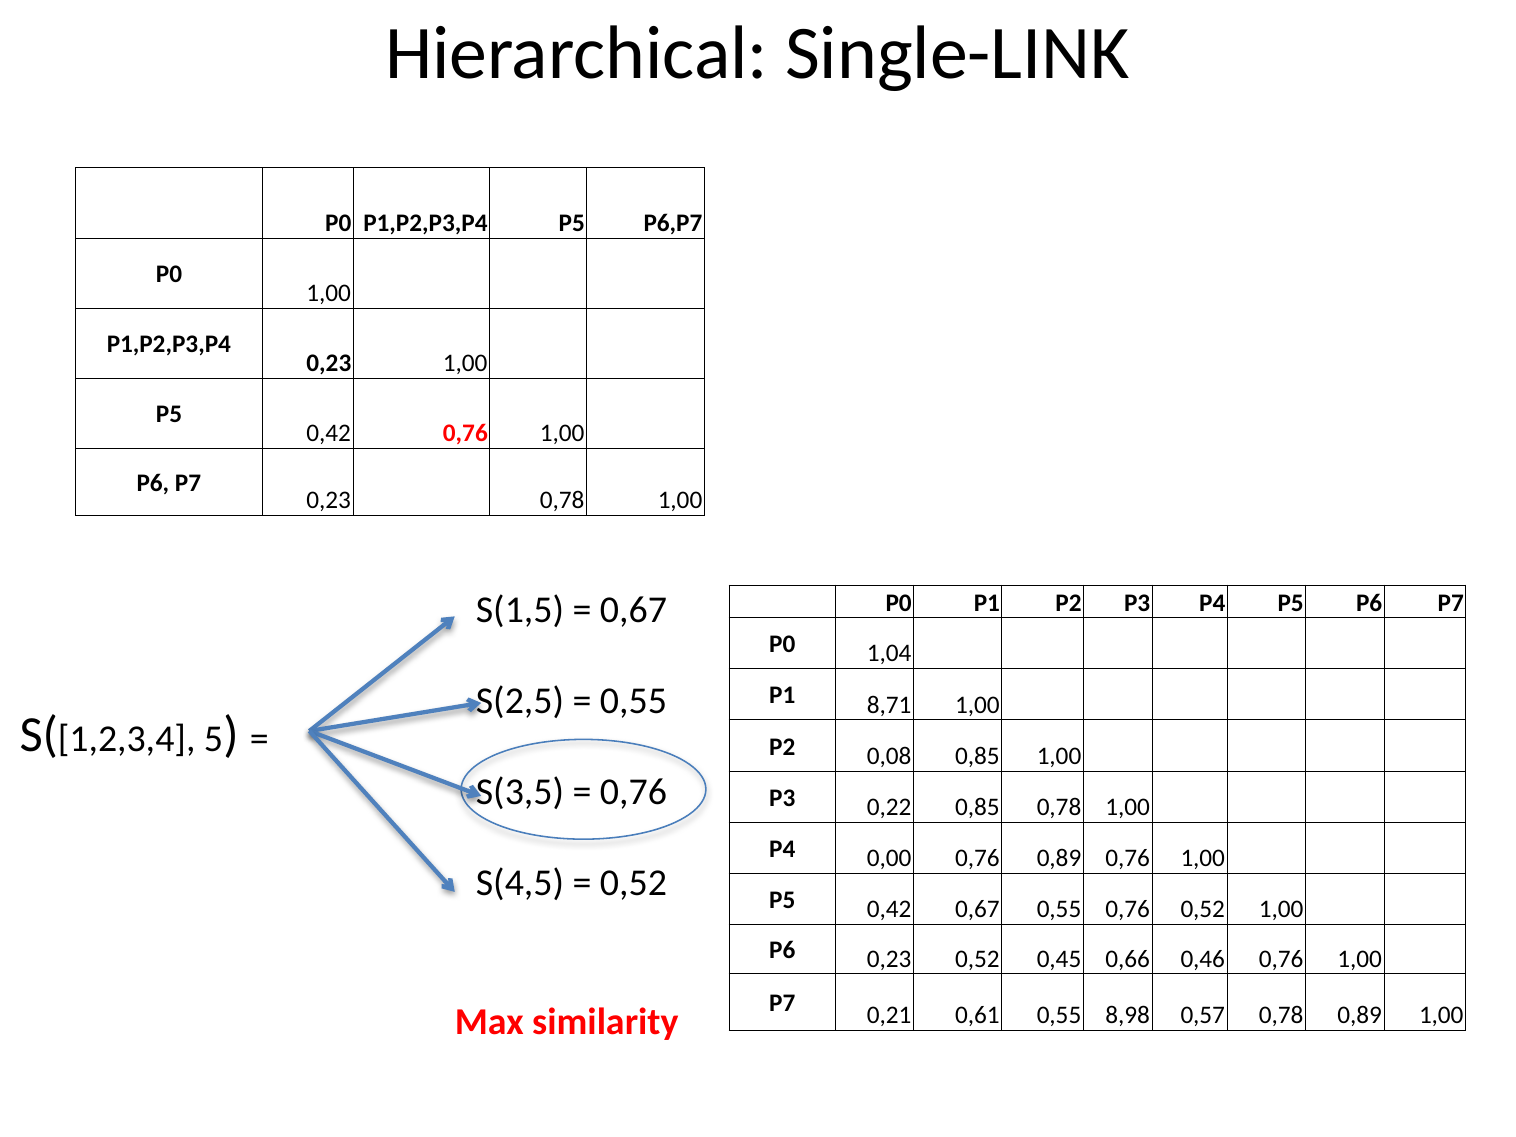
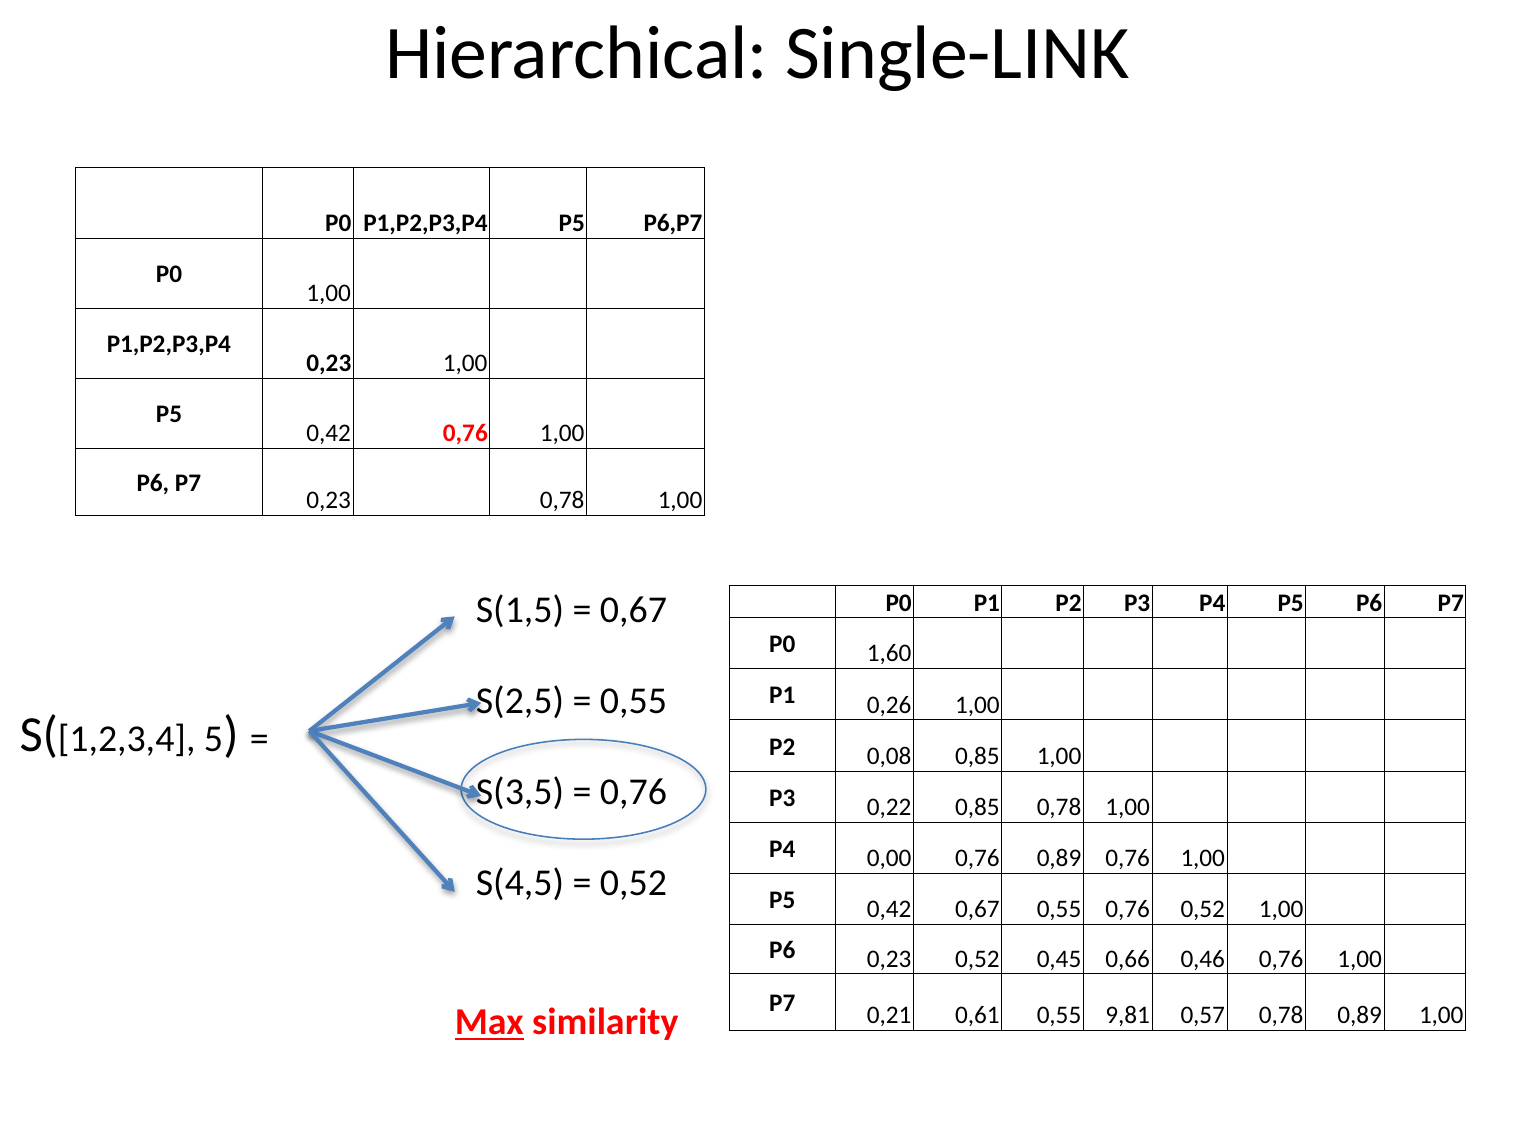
1,04: 1,04 -> 1,60 (889, 654)
8,71: 8,71 -> 0,26 (889, 705)
8,98: 8,98 -> 9,81 (1128, 1015)
Max underline: none -> present (489, 1022)
